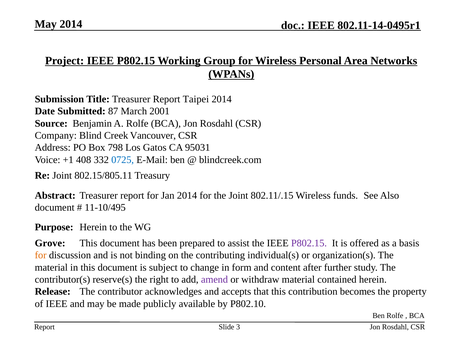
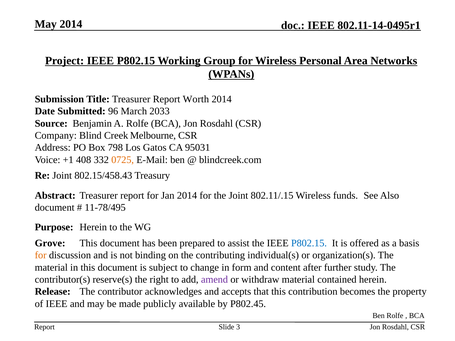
Taipei: Taipei -> Worth (196, 99)
87: 87 -> 96 (113, 111)
2001: 2001 -> 2033 (160, 111)
Vancouver: Vancouver -> Melbourne (153, 136)
0725 colour: blue -> orange (123, 160)
802.15/805.11: 802.15/805.11 -> 802.15/458.43 (103, 176)
11-10/495: 11-10/495 -> 11-78/495 (105, 208)
P802.15 colour: purple -> blue (309, 243)
P802.10: P802.10 -> P802.45 (248, 304)
